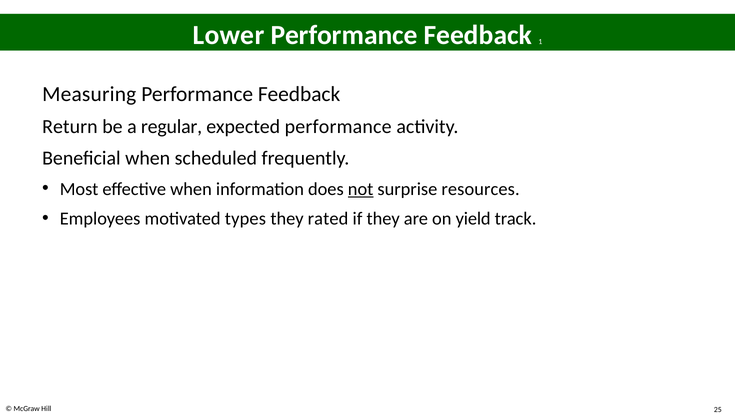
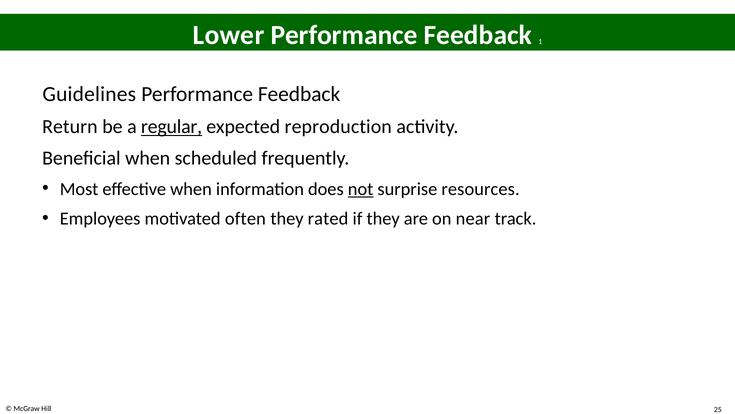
Measuring: Measuring -> Guidelines (89, 94)
regular underline: none -> present (172, 127)
expected performance: performance -> reproduction (338, 127)
types: types -> often (245, 218)
yield: yield -> near (473, 218)
